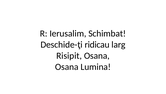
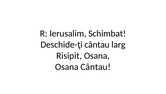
Deschide-ţi ridicau: ridicau -> cântau (97, 44)
Osana Lumina: Lumina -> Cântau (96, 66)
